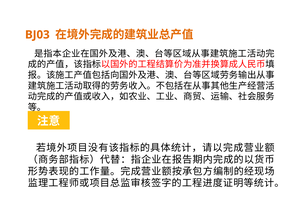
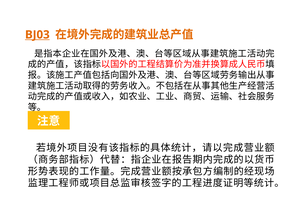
BJ03 underline: none -> present (37, 35)
